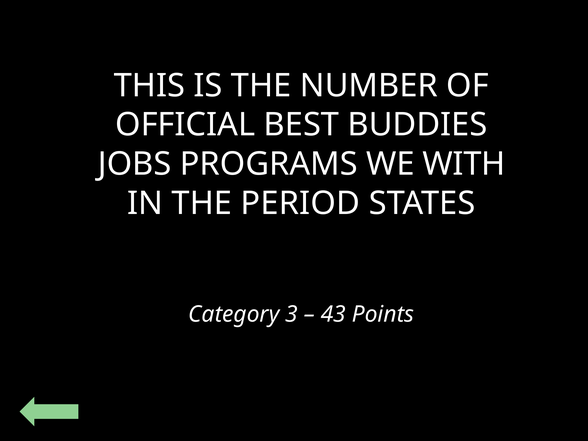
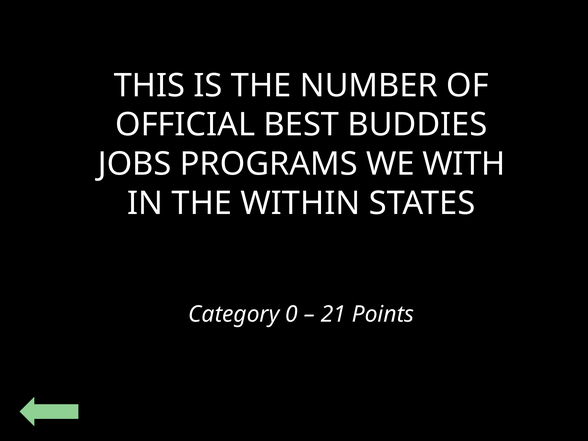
PERIOD: PERIOD -> WITHIN (300, 203)
3: 3 -> 0 (292, 314)
43: 43 -> 21 (333, 314)
